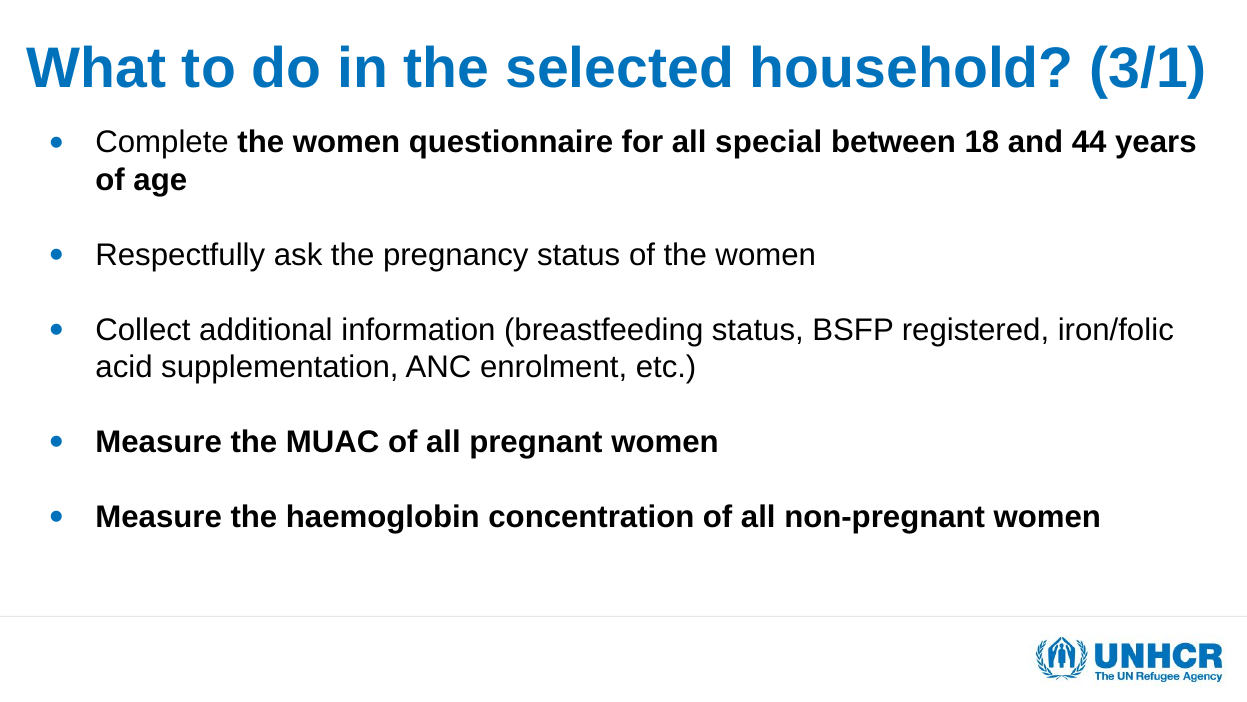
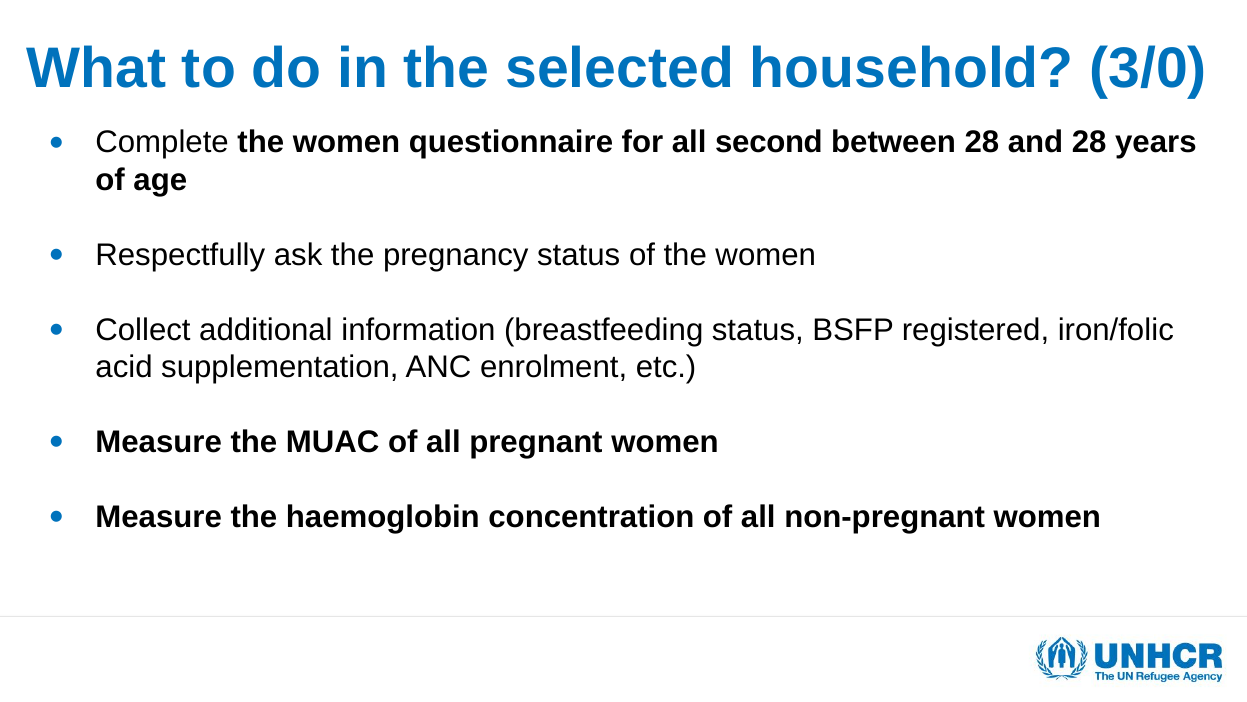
3/1: 3/1 -> 3/0 (1148, 69)
special: special -> second (769, 142)
between 18: 18 -> 28 (982, 142)
and 44: 44 -> 28 (1089, 142)
